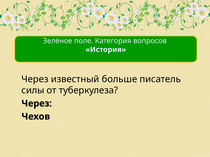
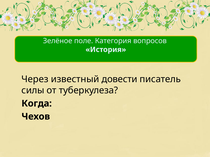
больше: больше -> довести (120, 79)
Через: Через -> Когда (37, 104)
